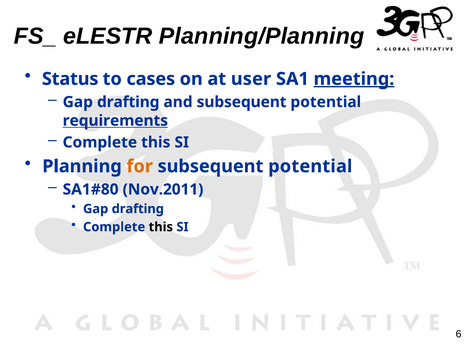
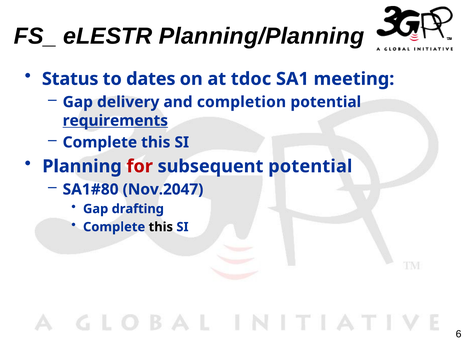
cases: cases -> dates (151, 79)
user: user -> tdoc (251, 79)
meeting underline: present -> none (354, 79)
drafting: drafting -> delivery (128, 102)
and subsequent: subsequent -> completion (241, 102)
for colour: orange -> red (140, 167)
Nov.2011: Nov.2011 -> Nov.2047 (163, 190)
